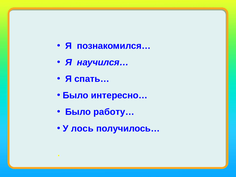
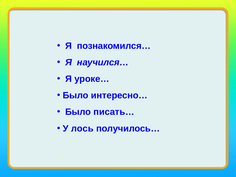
спать…: спать… -> уроке… (92, 79)
работу…: работу… -> писать… (114, 112)
